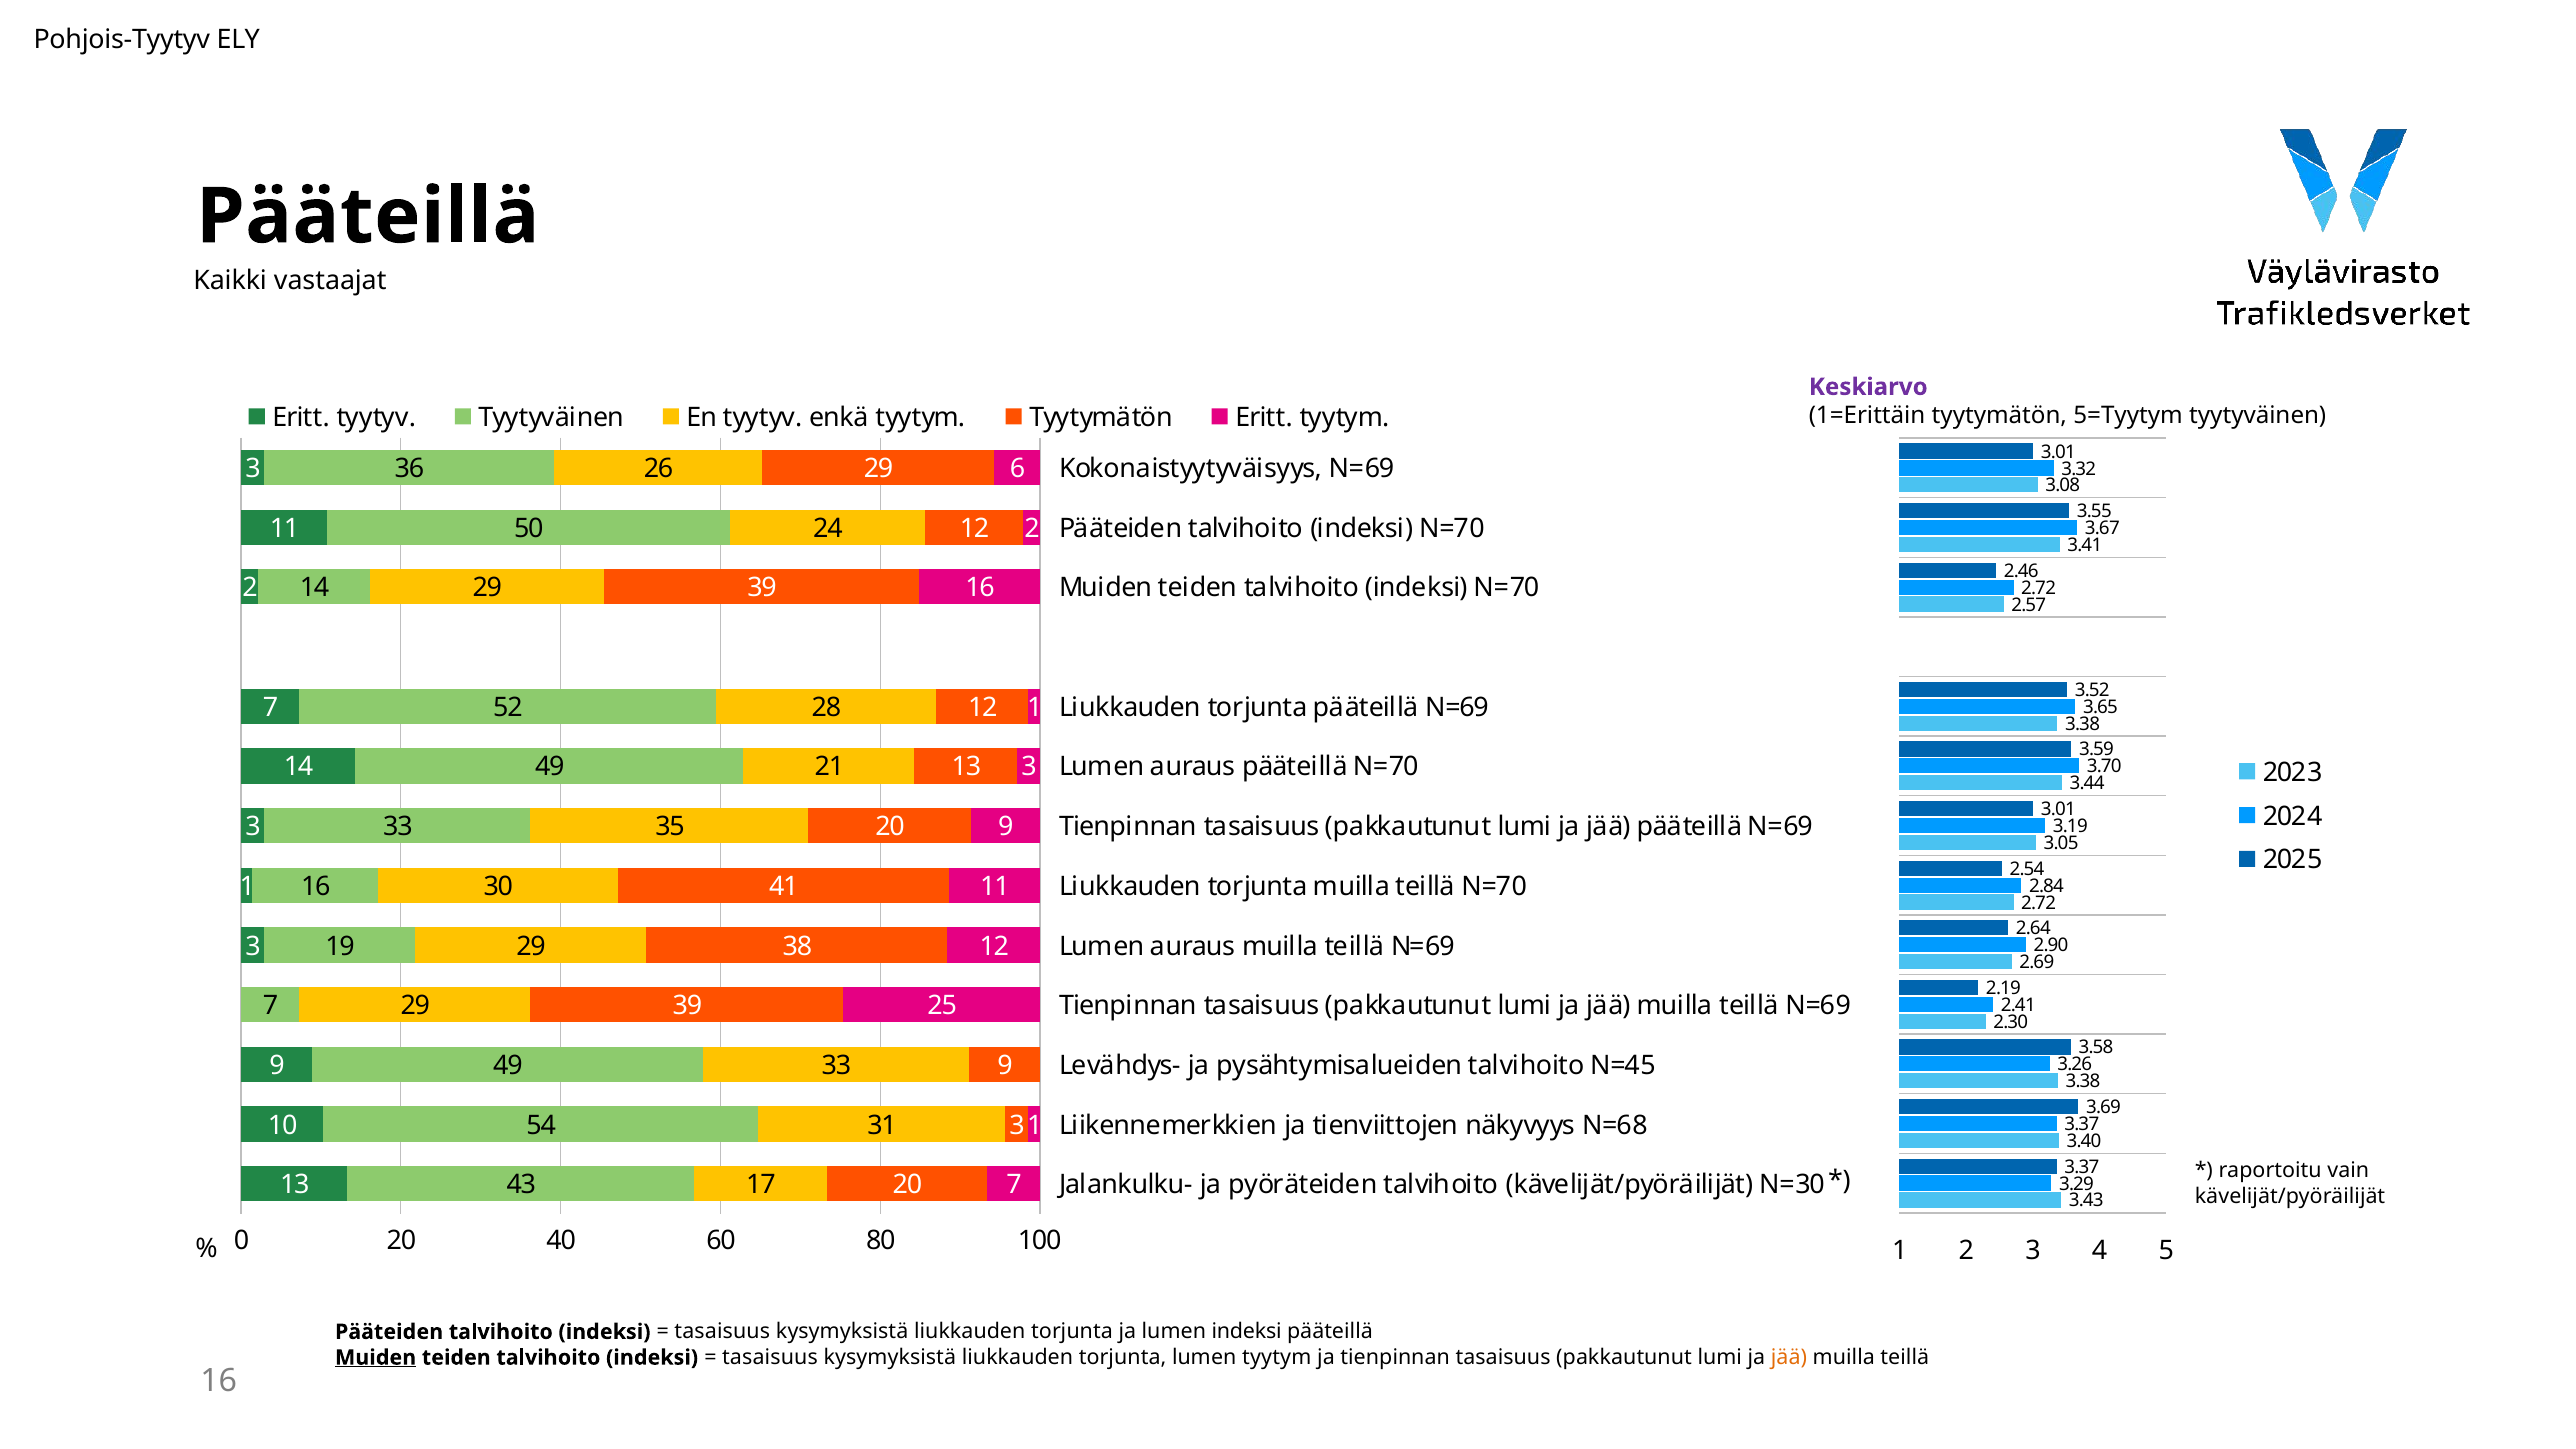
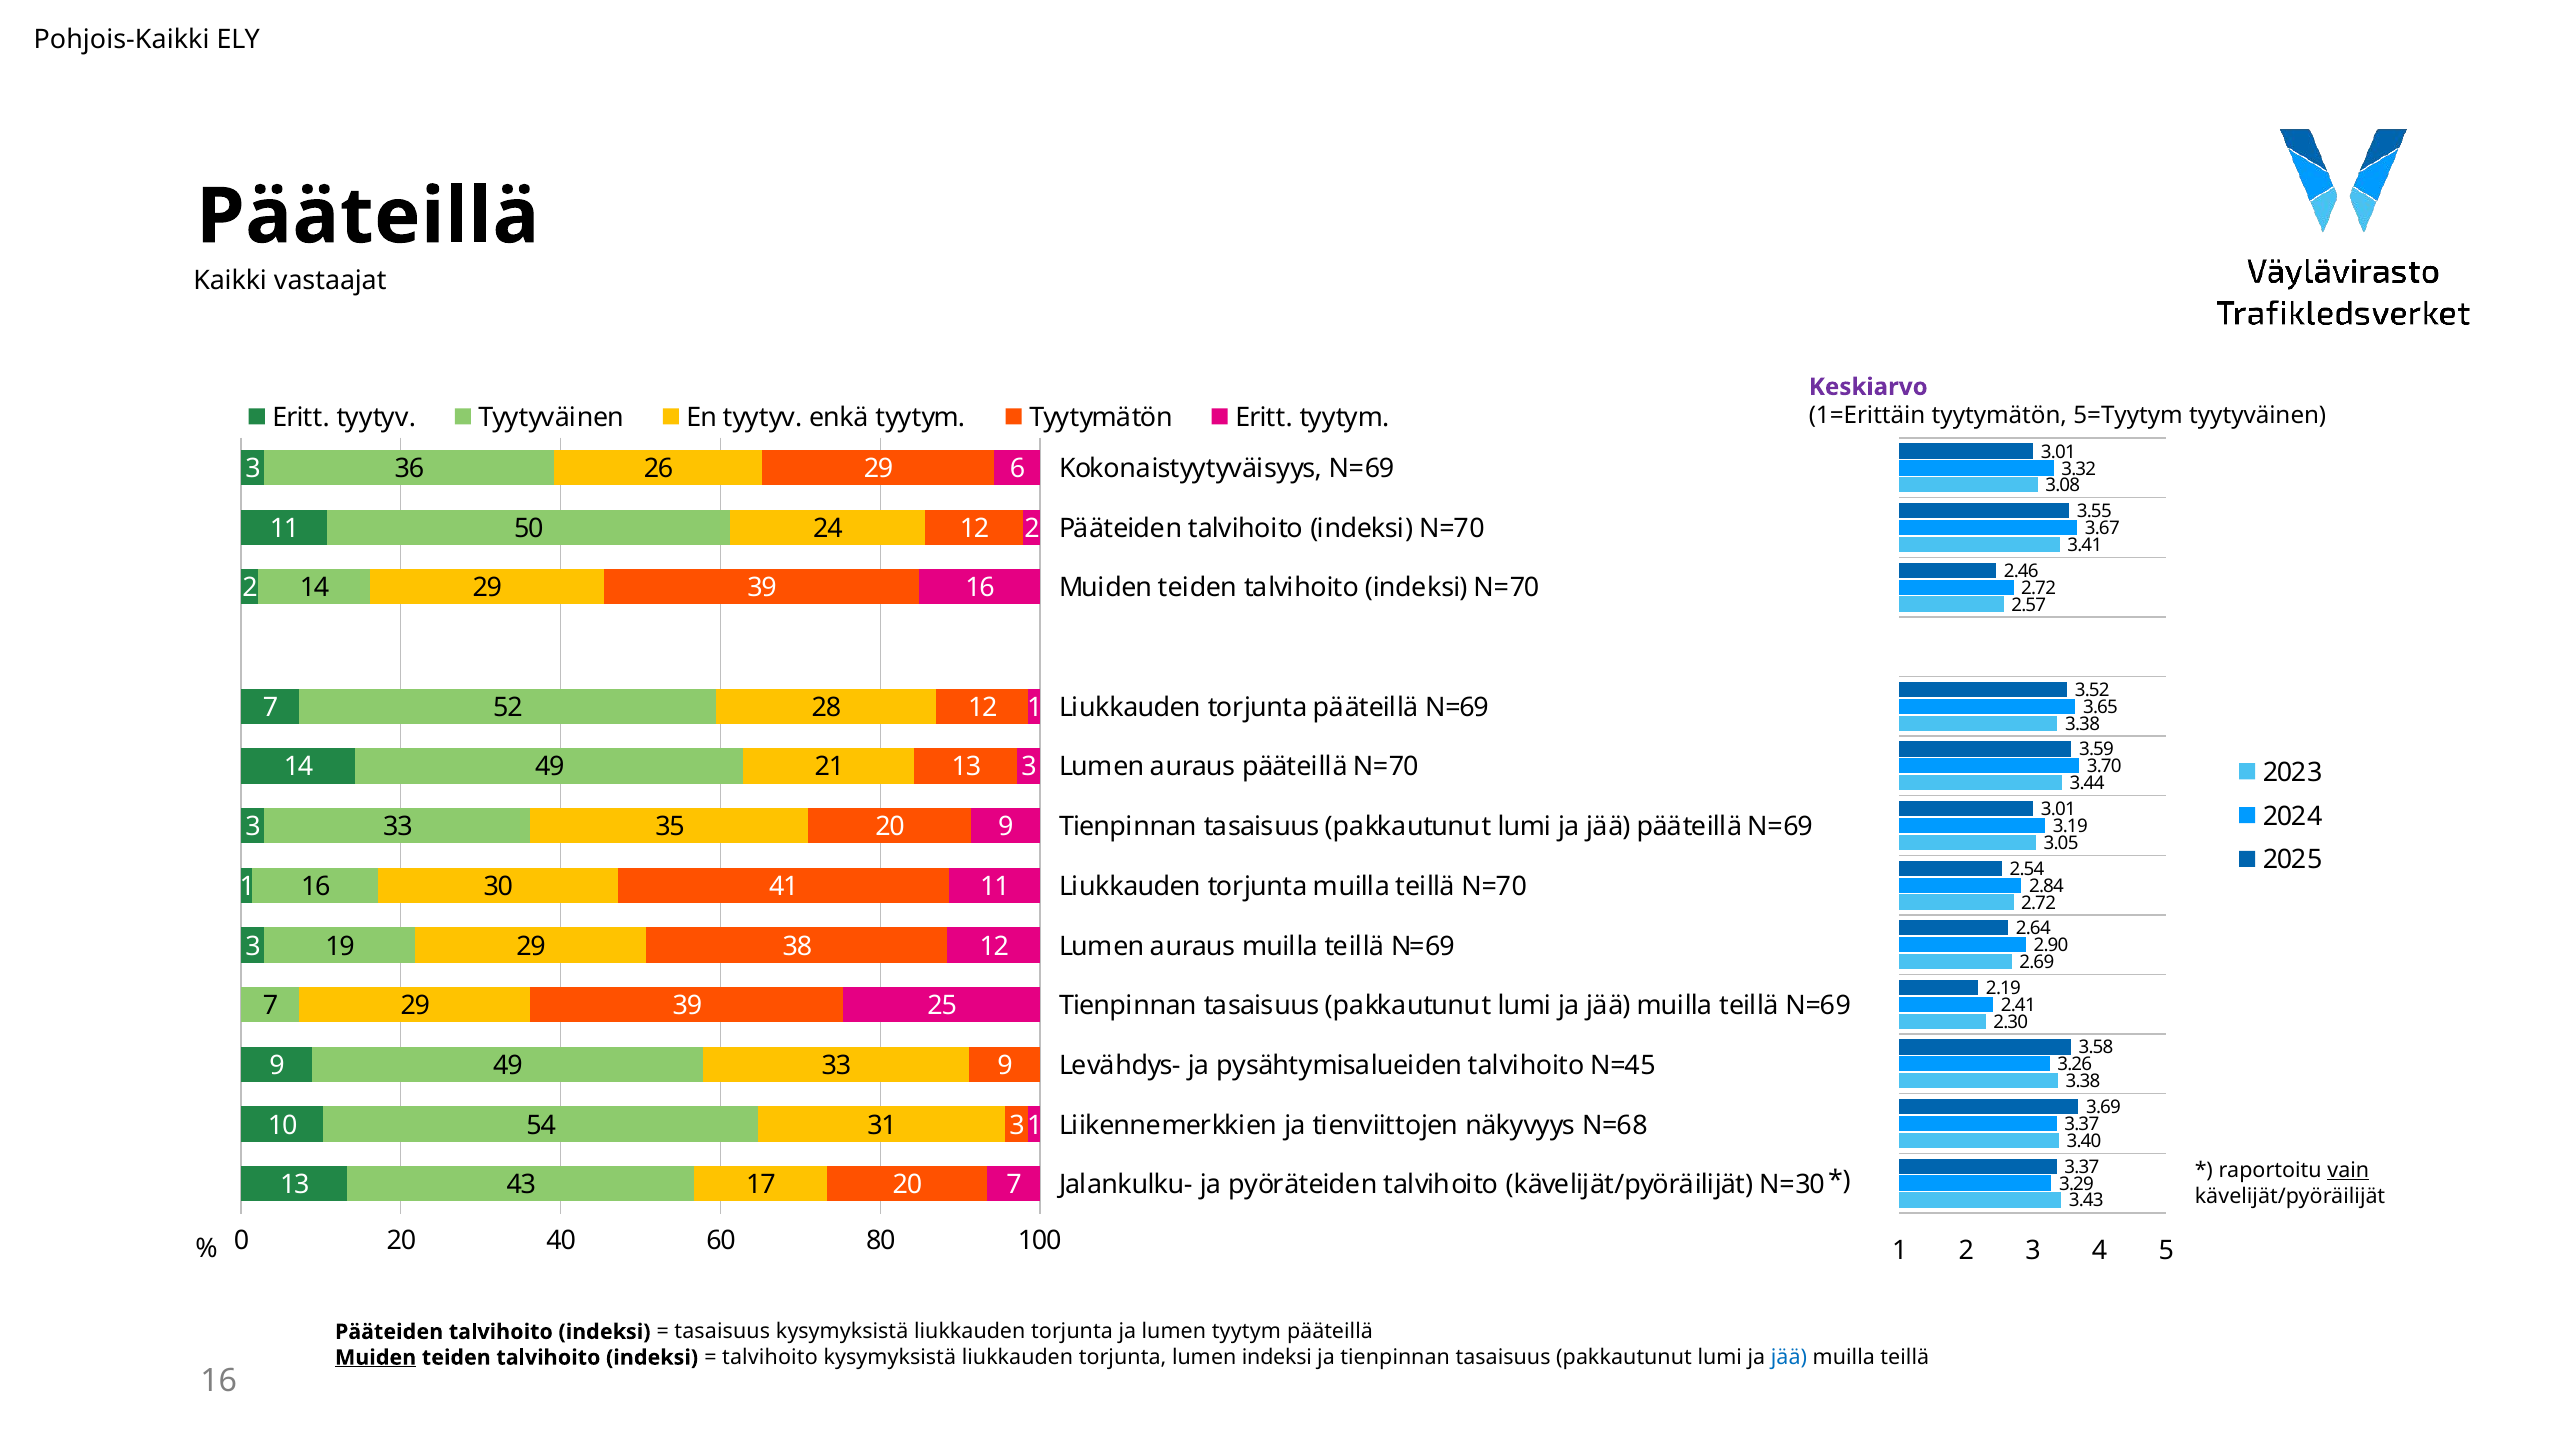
Pohjois-Tyytyv: Pohjois-Tyytyv -> Pohjois-Kaikki (122, 40)
vain underline: none -> present (2348, 1170)
lumen indeksi: indeksi -> tyytym (1246, 1332)
tasaisuus: tasaisuus -> talvihoito (770, 1358)
lumen tyytym: tyytym -> indeksi (1277, 1358)
jää colour: orange -> blue (1789, 1358)
